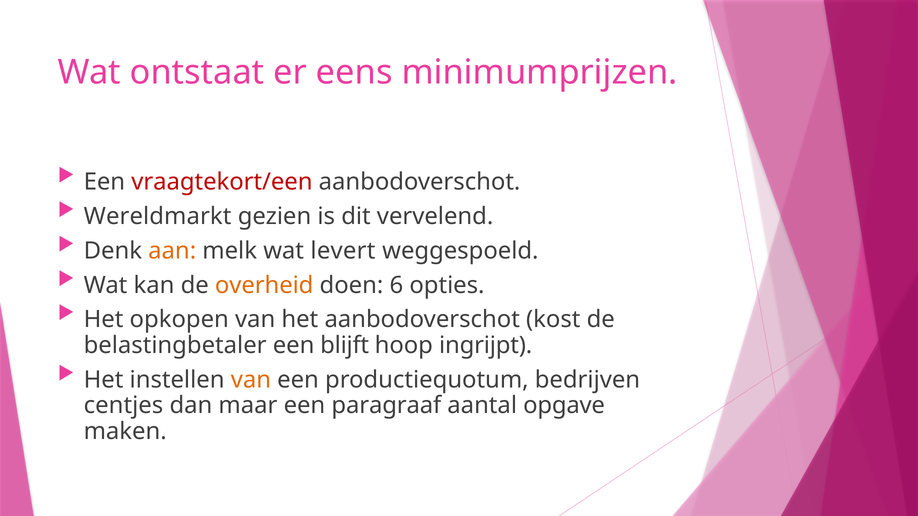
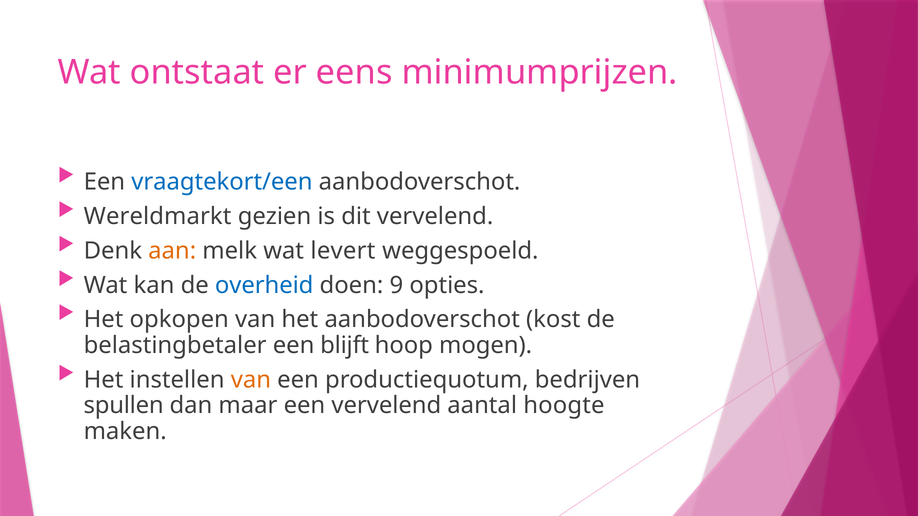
vraagtekort/een colour: red -> blue (222, 182)
overheid colour: orange -> blue (264, 285)
6: 6 -> 9 (396, 285)
ingrijpt: ingrijpt -> mogen (486, 346)
centjes: centjes -> spullen (124, 406)
een paragraaf: paragraaf -> vervelend (386, 406)
opgave: opgave -> hoogte (564, 406)
